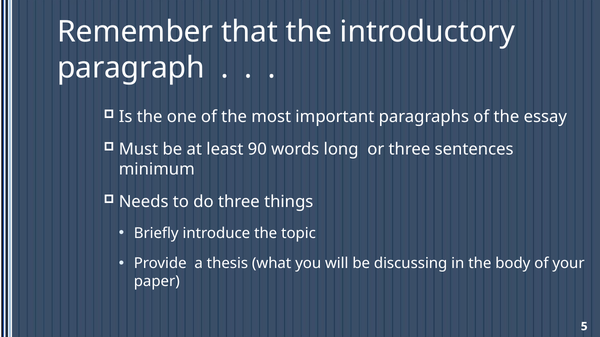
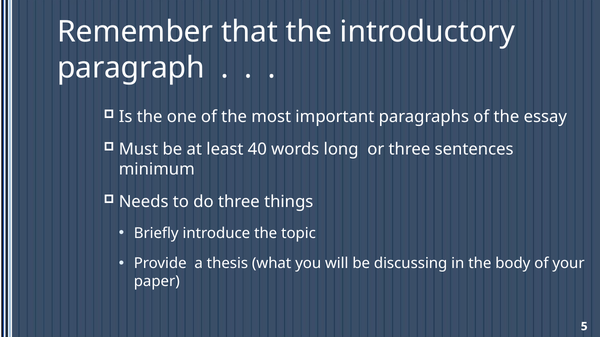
90: 90 -> 40 (257, 149)
